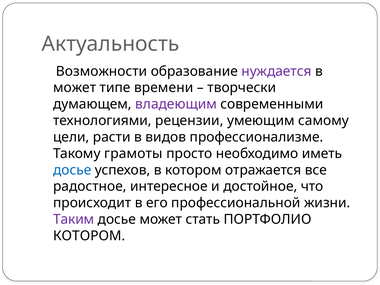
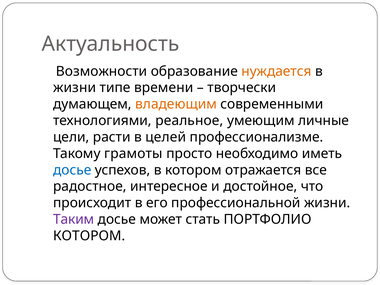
нуждается colour: purple -> orange (276, 71)
может: может -> жизни (75, 88)
владеющим colour: purple -> orange (176, 104)
рецензии: рецензии -> реальное (189, 121)
самому: самому -> личные (324, 121)
видов: видов -> целей (166, 137)
